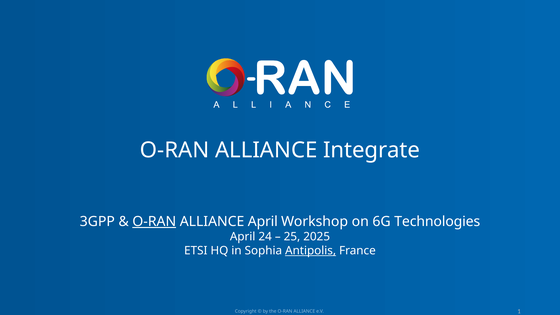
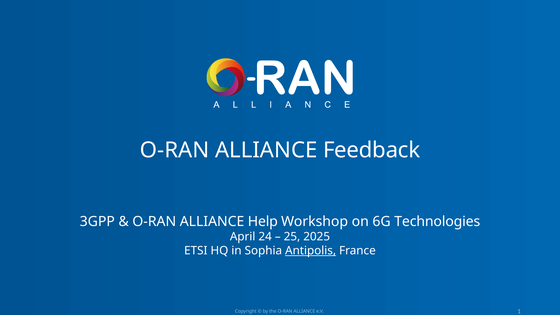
Integrate: Integrate -> Feedback (372, 150)
O-RAN underline: present -> none (154, 221)
ALLIANCE April: April -> Help (263, 221)
